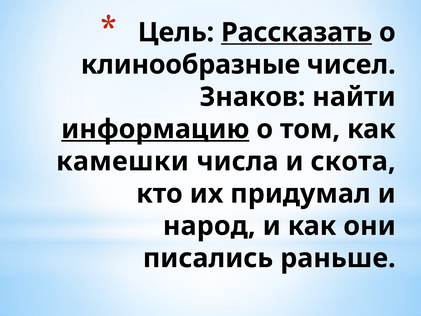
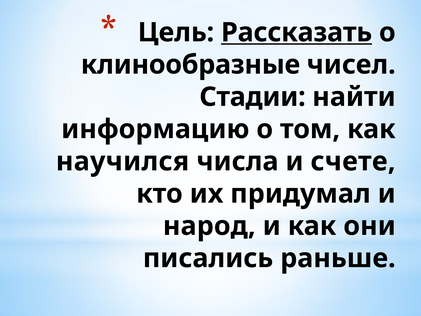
Знаков: Знаков -> Стадии (253, 97)
информацию underline: present -> none (155, 129)
камешки: камешки -> научился (122, 161)
скота: скота -> счете (353, 161)
